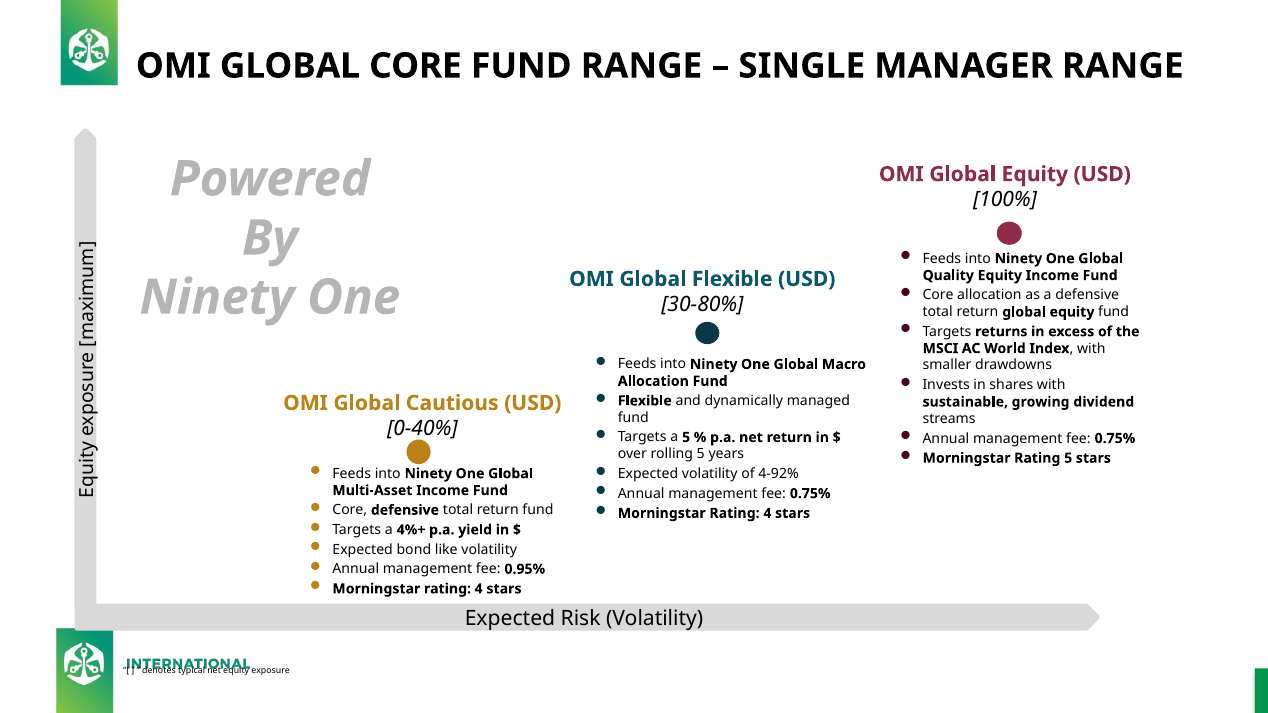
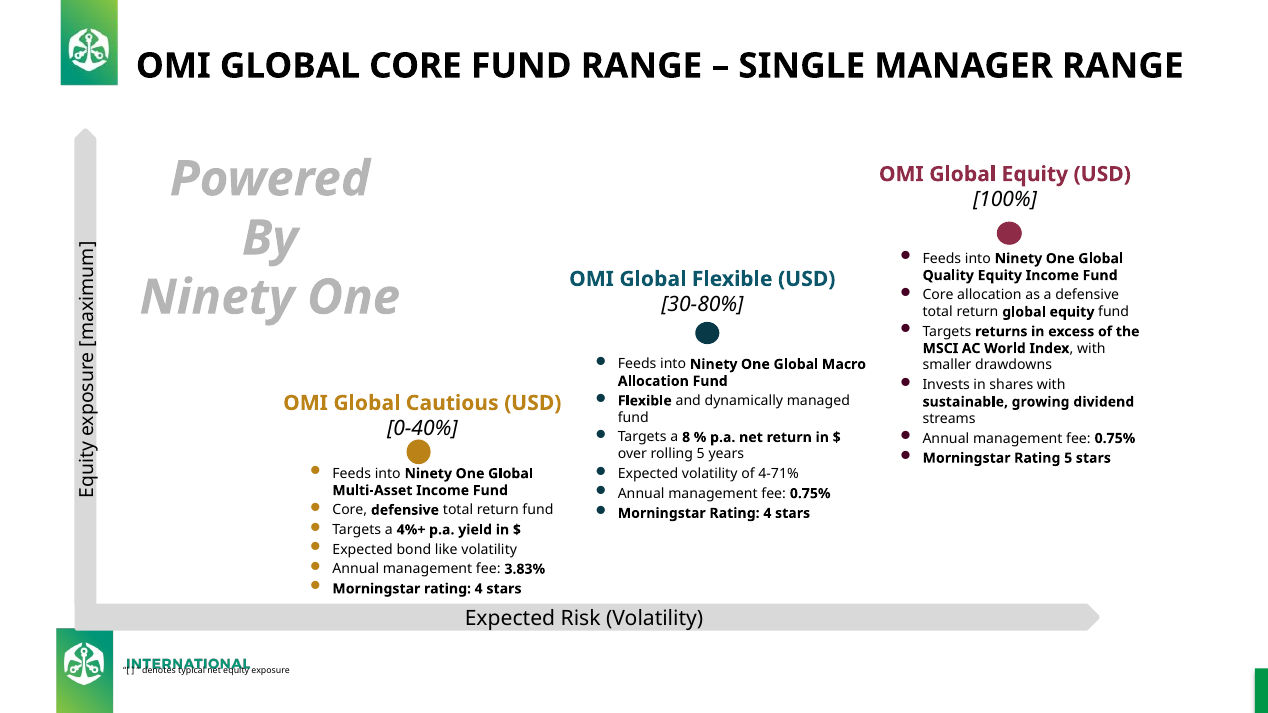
a 5: 5 -> 8 (686, 438)
4-92%: 4-92% -> 4-71% (779, 474)
0.95%: 0.95% -> 3.83% (525, 569)
